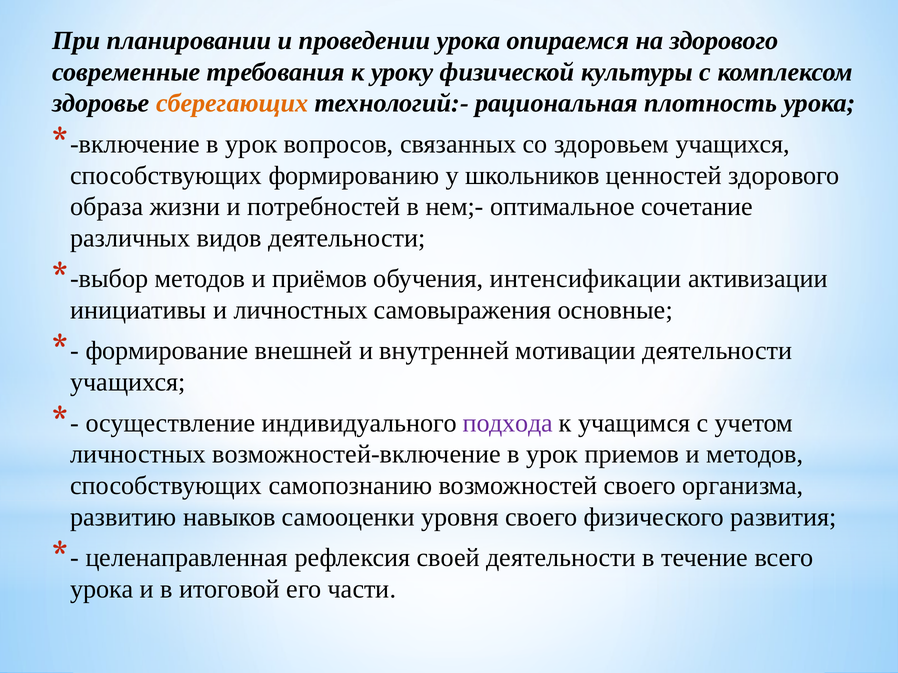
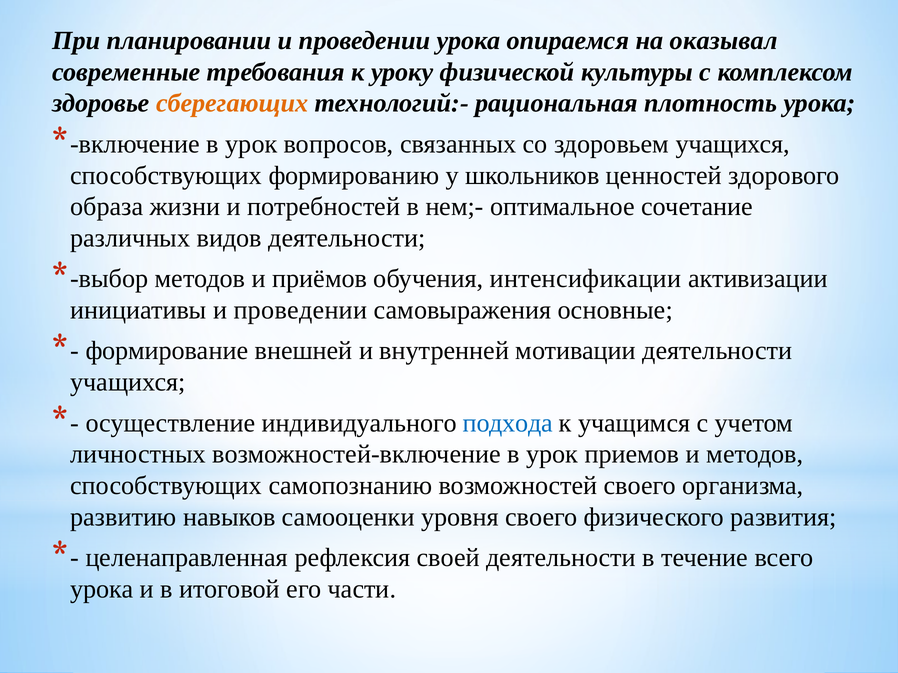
на здорового: здорового -> оказывал (724, 41)
инициативы и личностных: личностных -> проведении (300, 310)
подхода colour: purple -> blue (508, 423)
